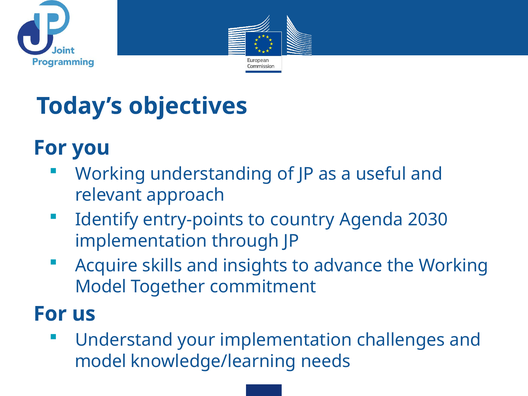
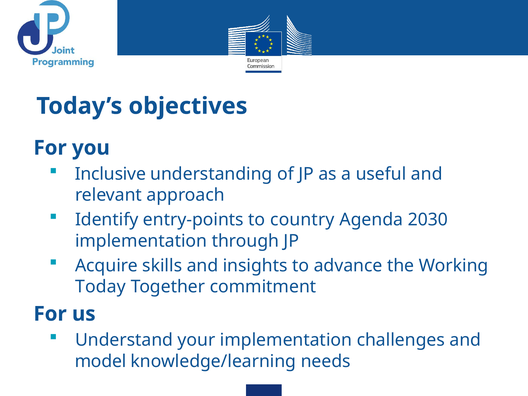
Working: Working -> Inclusive (110, 174)
Model: Model -> Today (101, 287)
